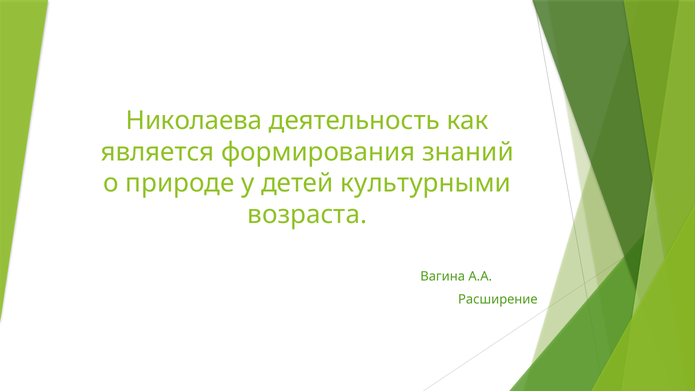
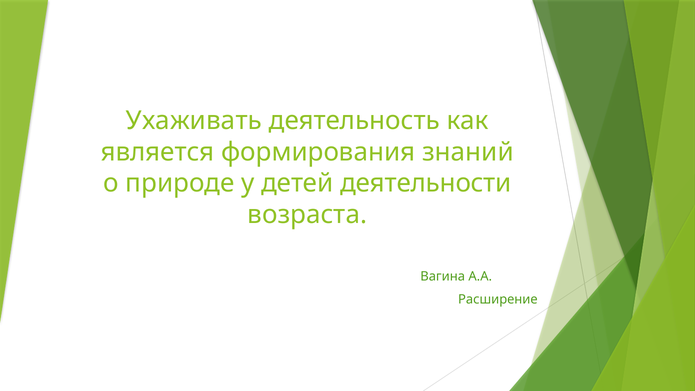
Николаева: Николаева -> Ухаживать (194, 121)
культурными: культурными -> деятельности (426, 183)
